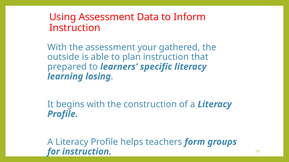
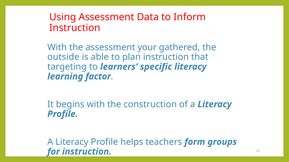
prepared: prepared -> targeting (67, 67)
losing: losing -> factor (98, 77)
